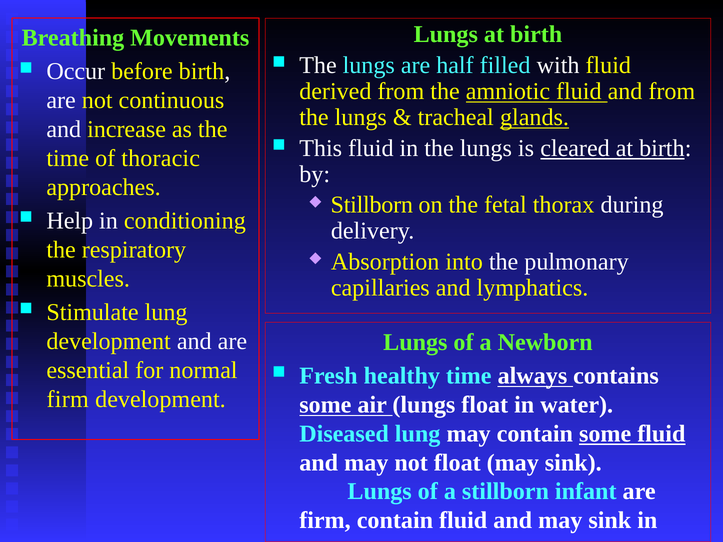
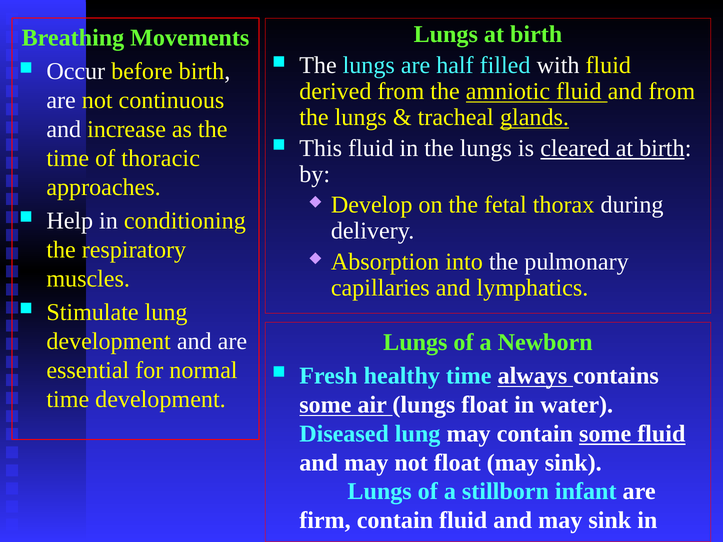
Stillborn: Stillborn -> Develop (372, 205)
firm: firm -> time (68, 399)
